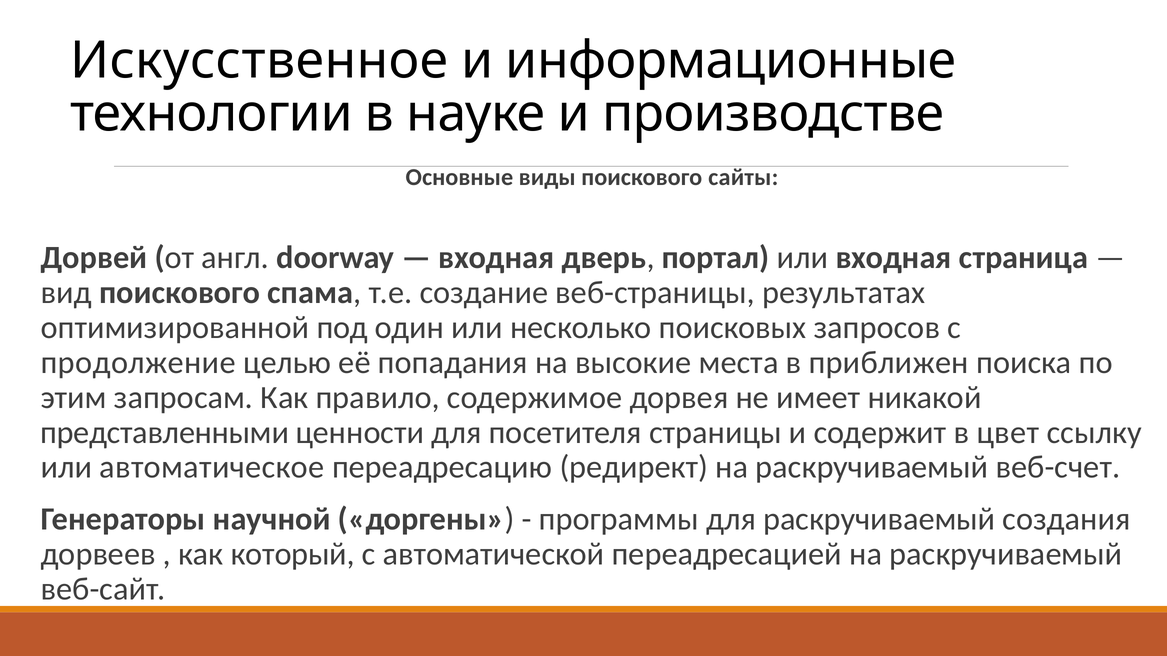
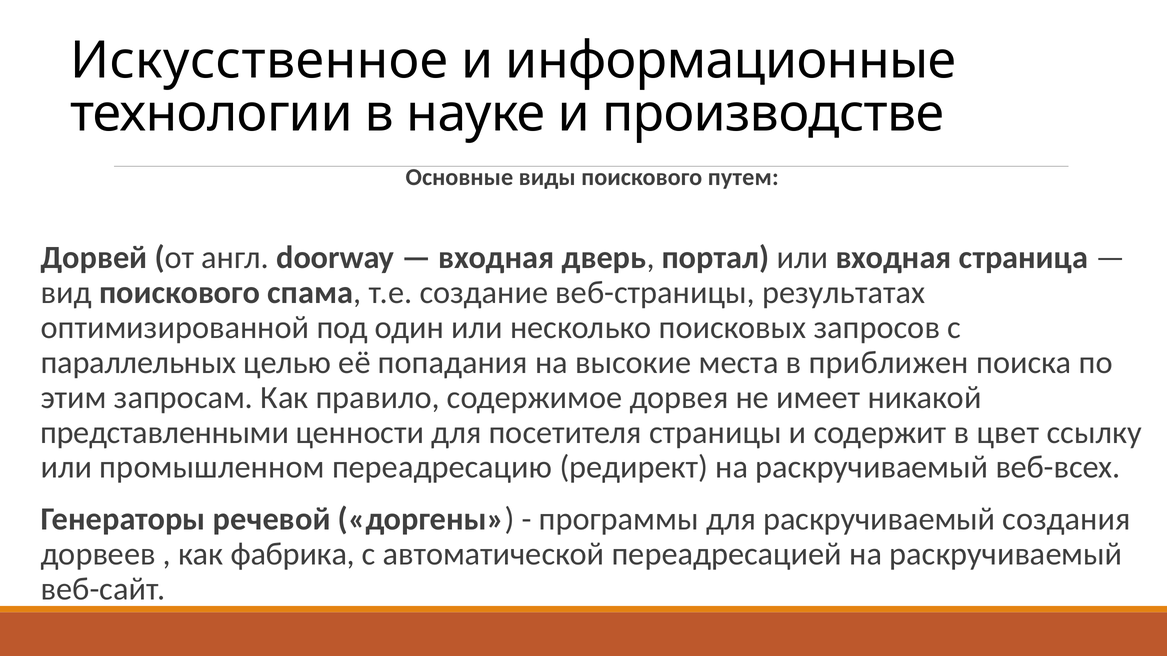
сайты: сайты -> путем (743, 177)
продолжение: продолжение -> параллельных (139, 363)
автоматическое: автоматическое -> промышленном (212, 468)
веб-счет: веб-счет -> веб-всех (1058, 468)
научной: научной -> речевой (272, 520)
который: который -> фабрика (293, 555)
